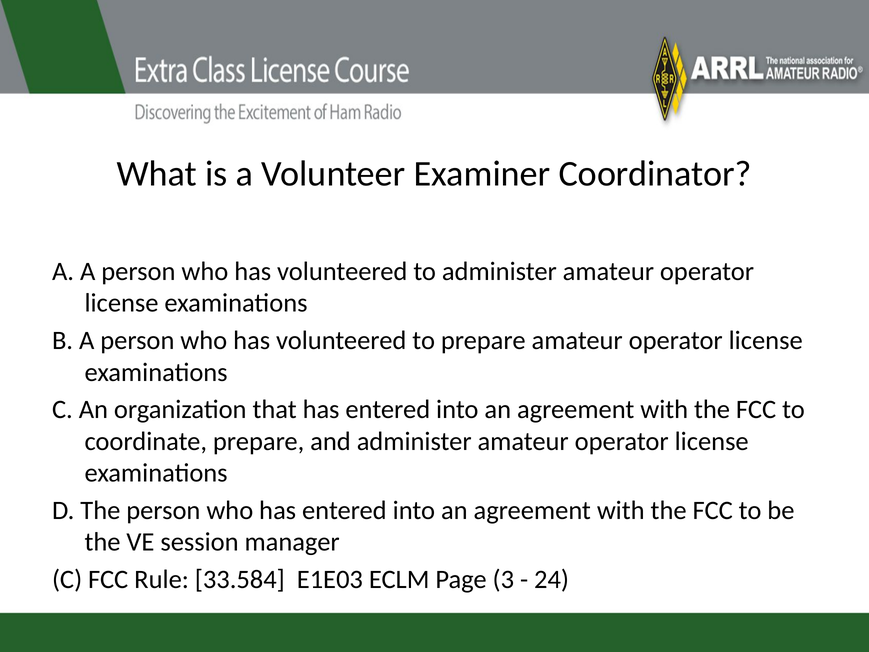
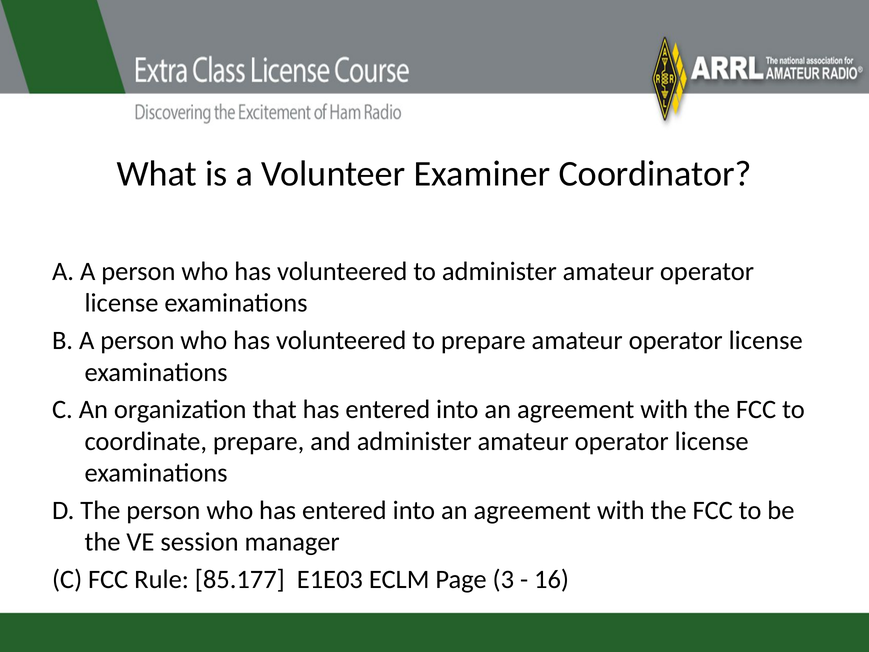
33.584: 33.584 -> 85.177 (240, 579)
24: 24 -> 16 (552, 579)
